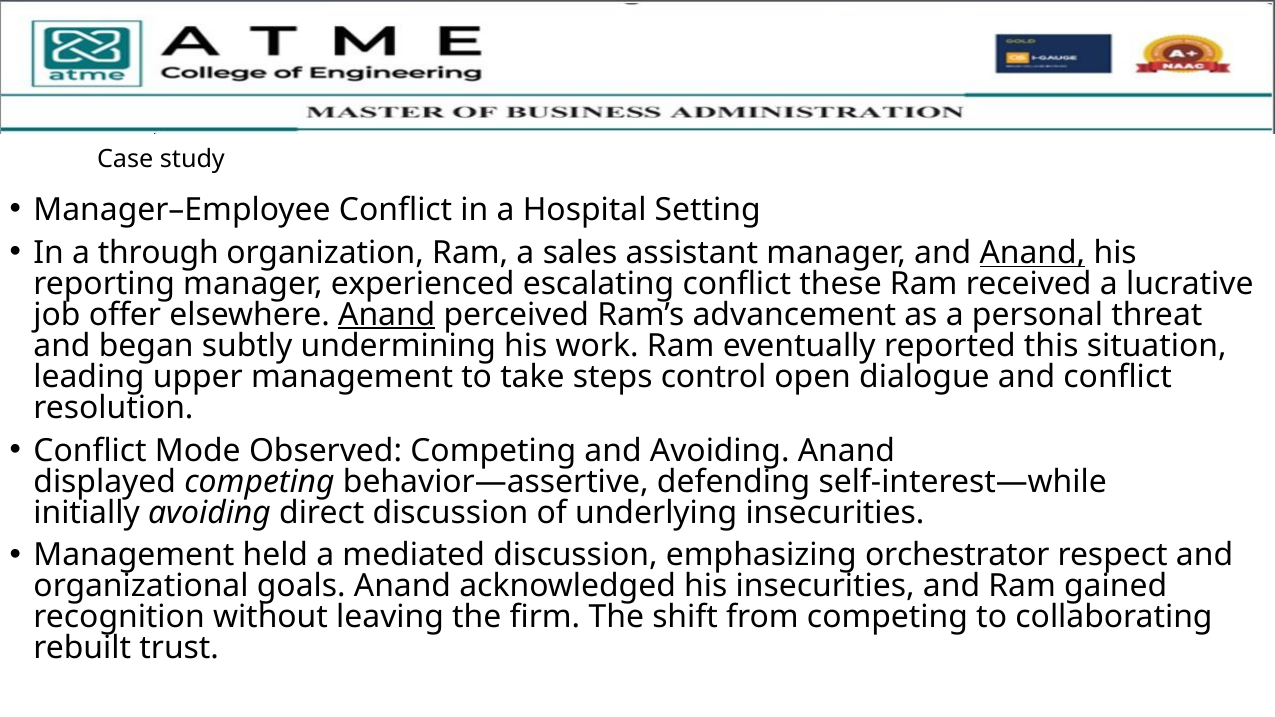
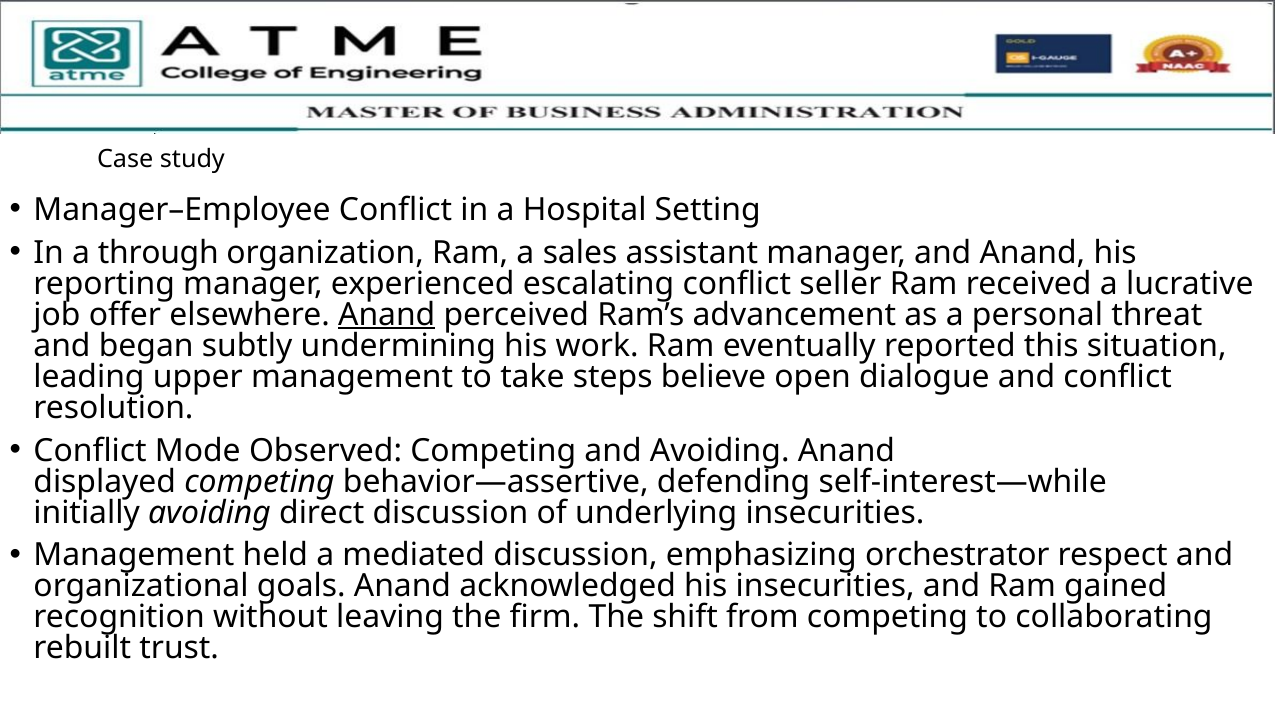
Anand underline: present -> none (1032, 253)
these: these -> seller (840, 284)
control: control -> believe (714, 377)
